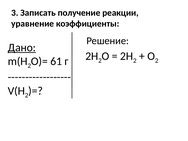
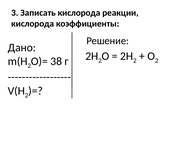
Записать получение: получение -> кислорода (79, 13)
уравнение: уравнение -> кислорода (33, 24)
Дано underline: present -> none (22, 48)
61: 61 -> 38 (56, 61)
